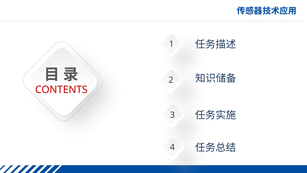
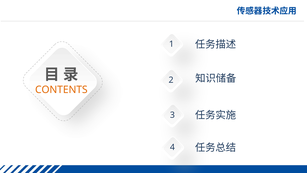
CONTENTS colour: red -> orange (61, 90)
